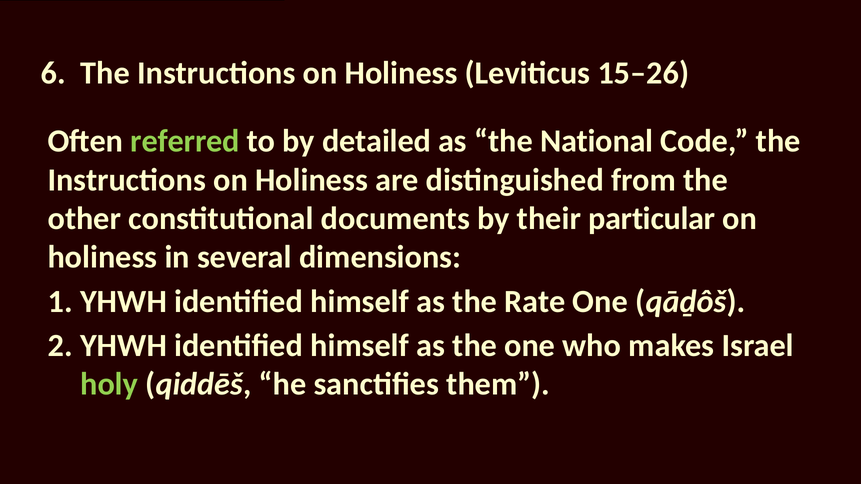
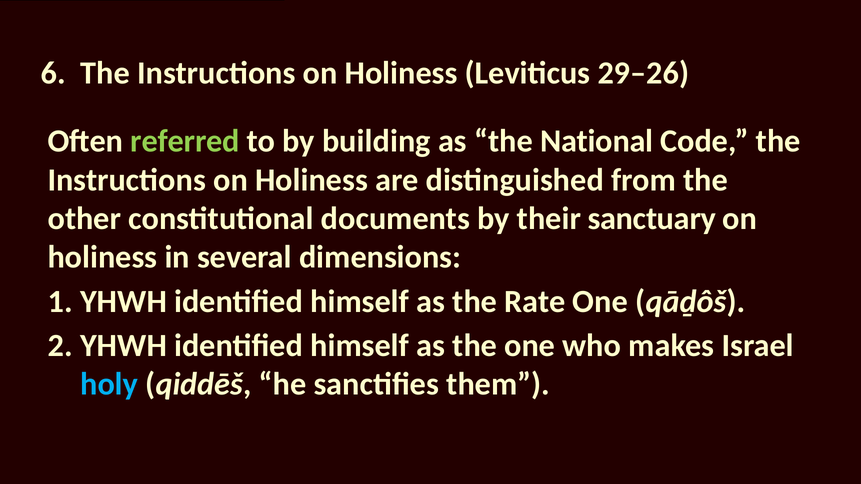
15–26: 15–26 -> 29–26 (643, 73)
detailed: detailed -> building (376, 141)
particular: particular -> sanctuary (652, 219)
holy colour: light green -> light blue (109, 384)
